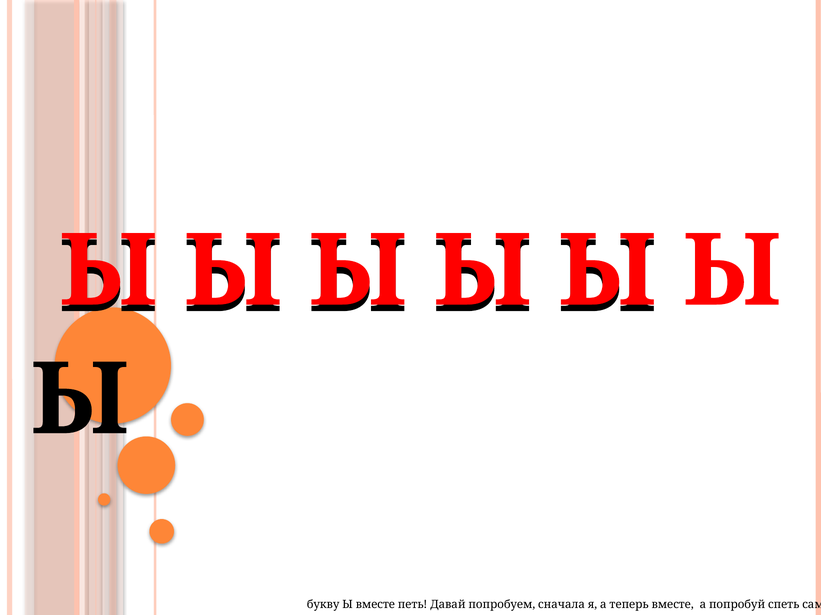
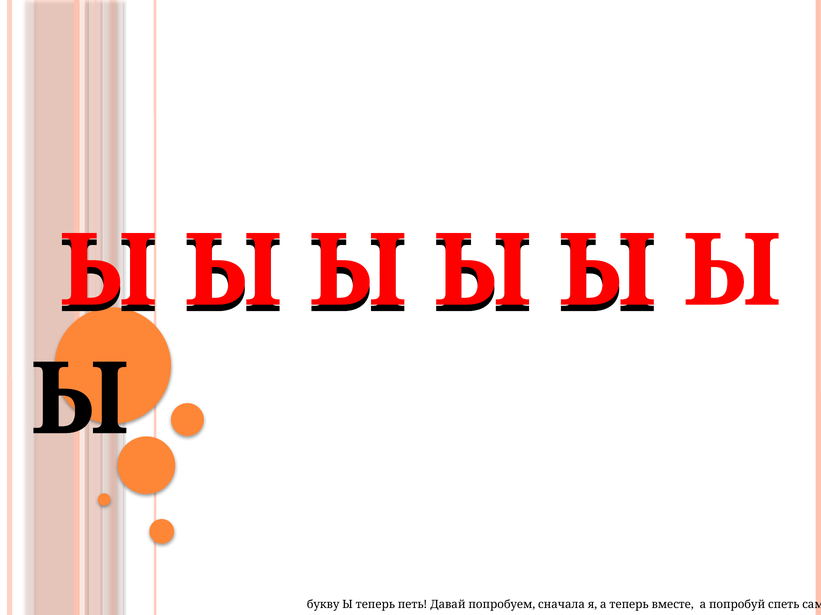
Ы вместе: вместе -> теперь (375, 605)
